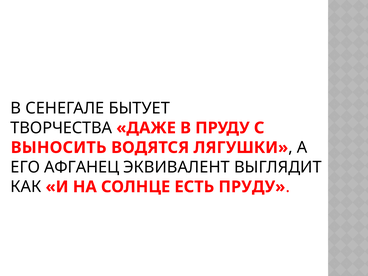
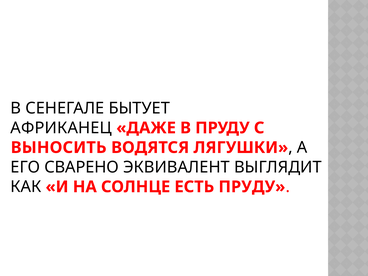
ТВОРЧЕСТВА: ТВОРЧЕСТВА -> АФРИКАНЕЦ (61, 128)
АФГАНЕЦ: АФГАНЕЦ -> СВАРЕНО (82, 167)
